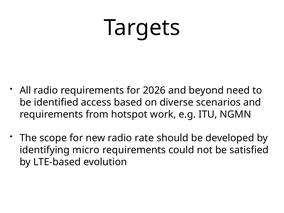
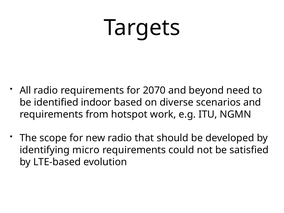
2026: 2026 -> 2070 (154, 90)
access: access -> indoor (96, 102)
rate: rate -> that (144, 138)
